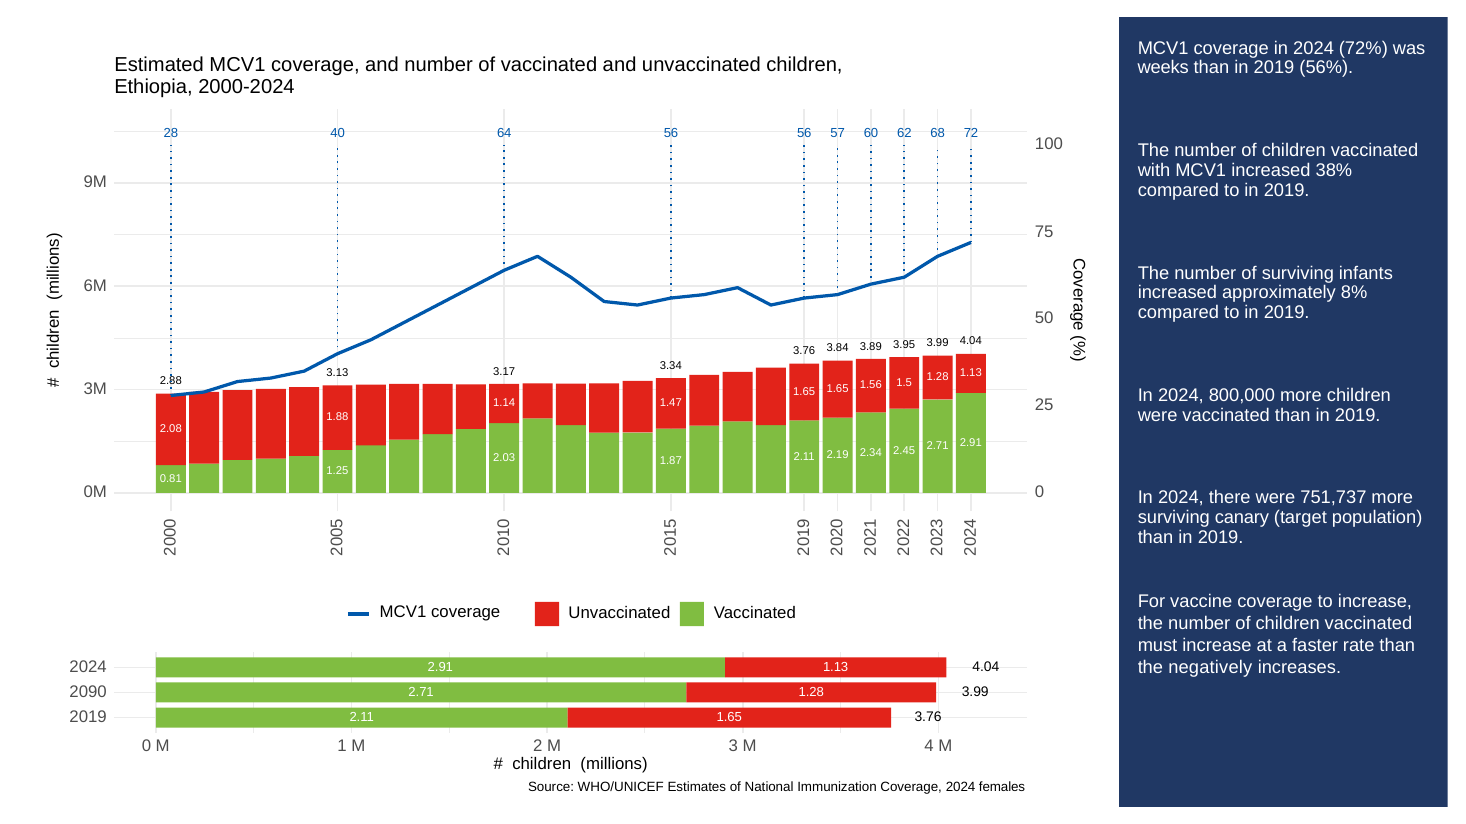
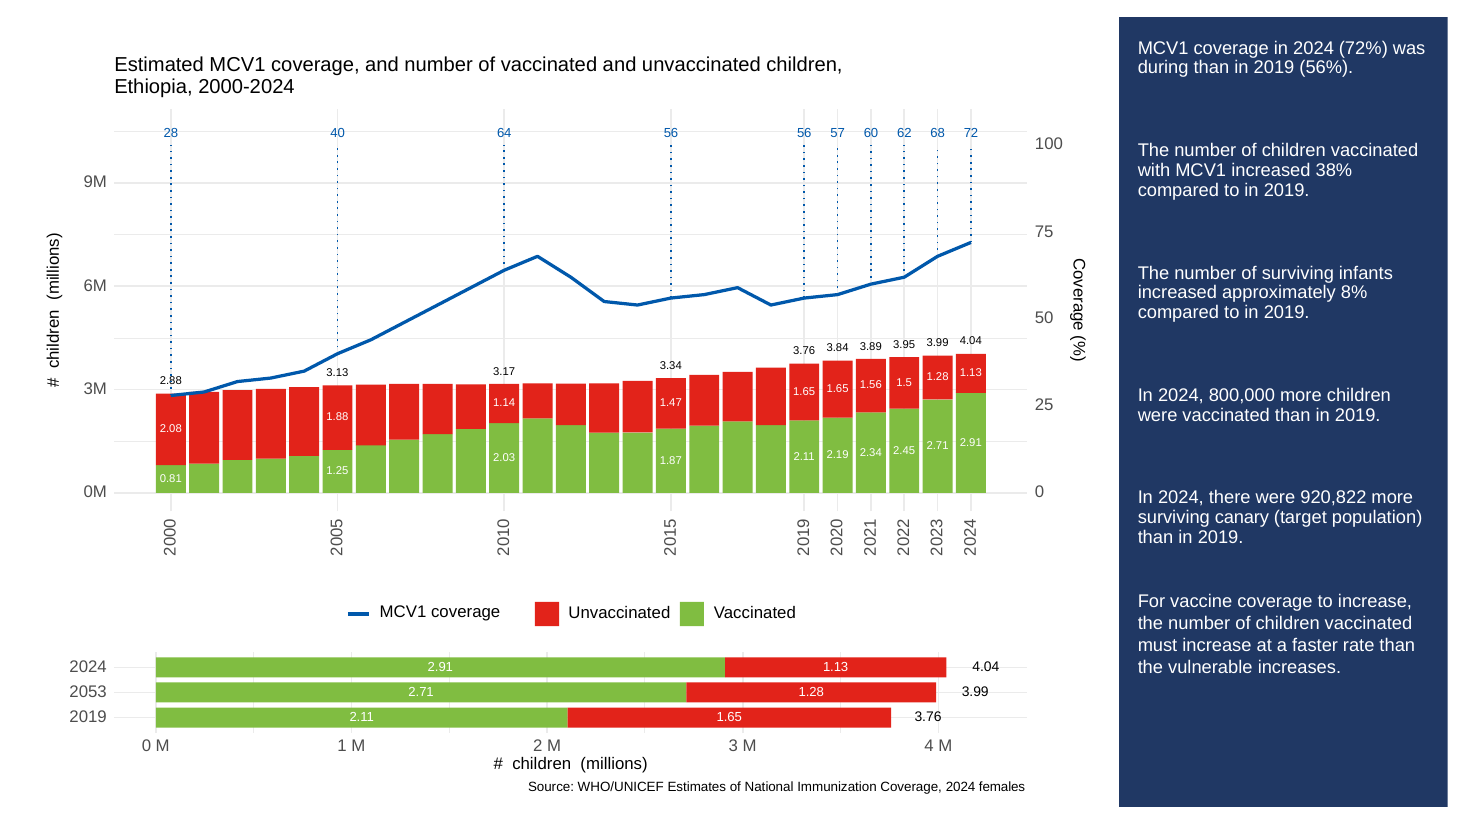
weeks: weeks -> during (1163, 68)
751,737: 751,737 -> 920,822 (1333, 498)
negatively: negatively -> vulnerable (1210, 668)
2090: 2090 -> 2053 (88, 692)
